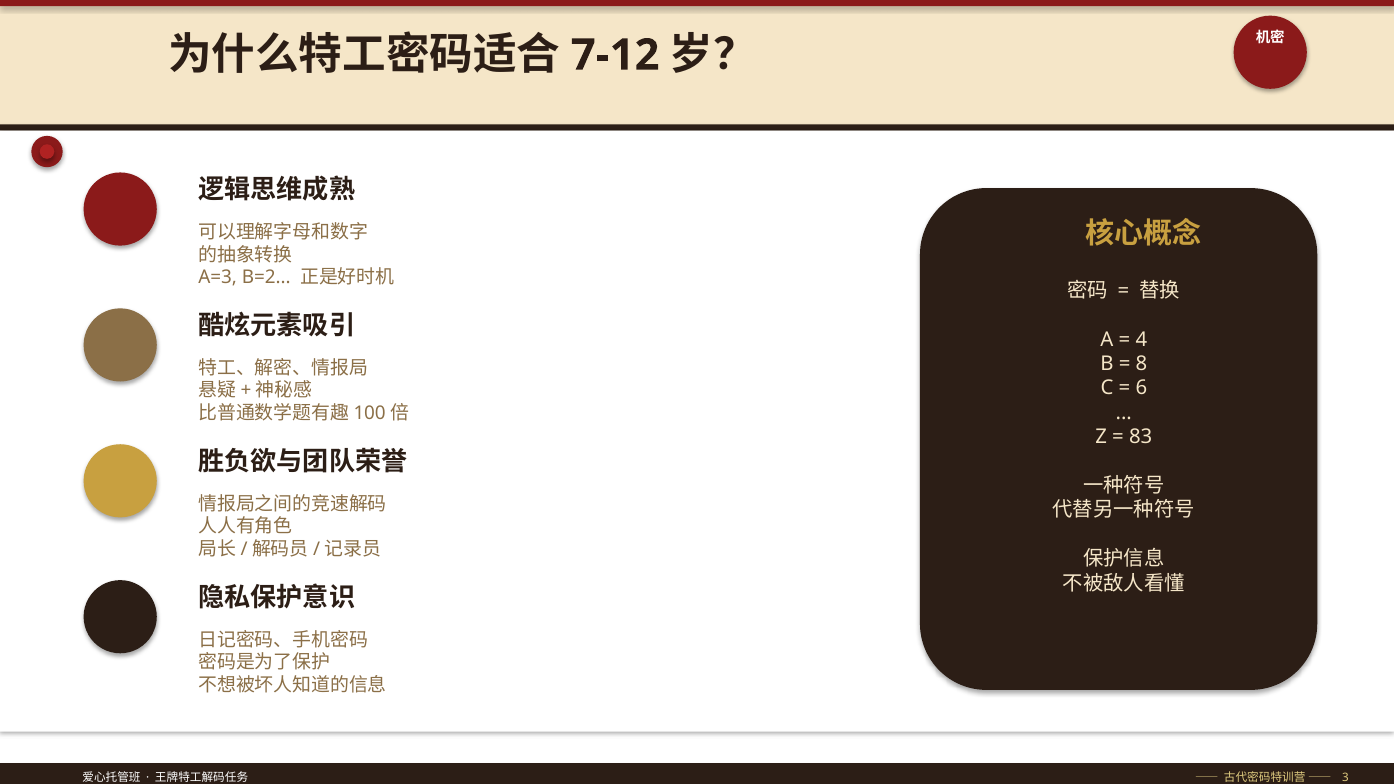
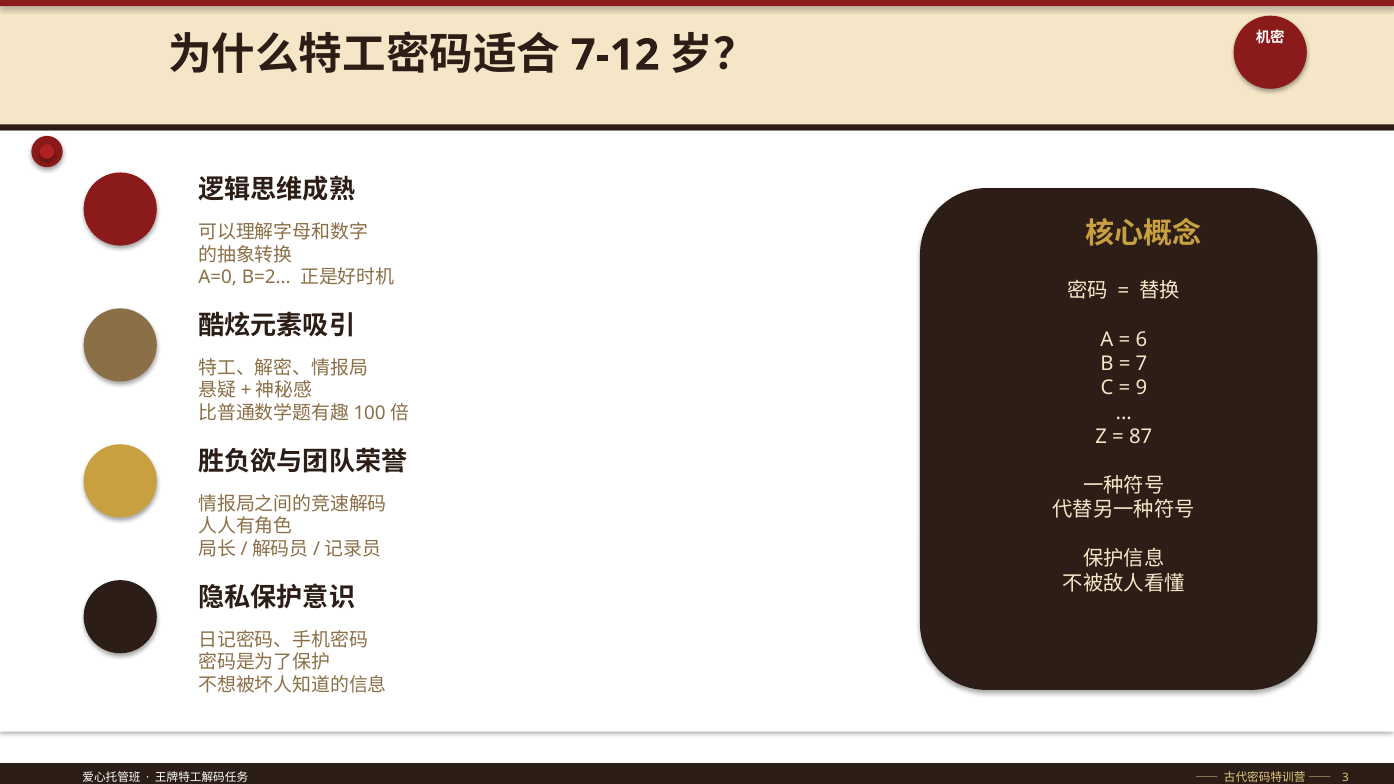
A=3: A=3 -> A=0 (218, 277)
4: 4 -> 6 (1141, 339)
8: 8 -> 7 (1141, 364)
6: 6 -> 9 (1141, 388)
83: 83 -> 87 (1141, 437)
